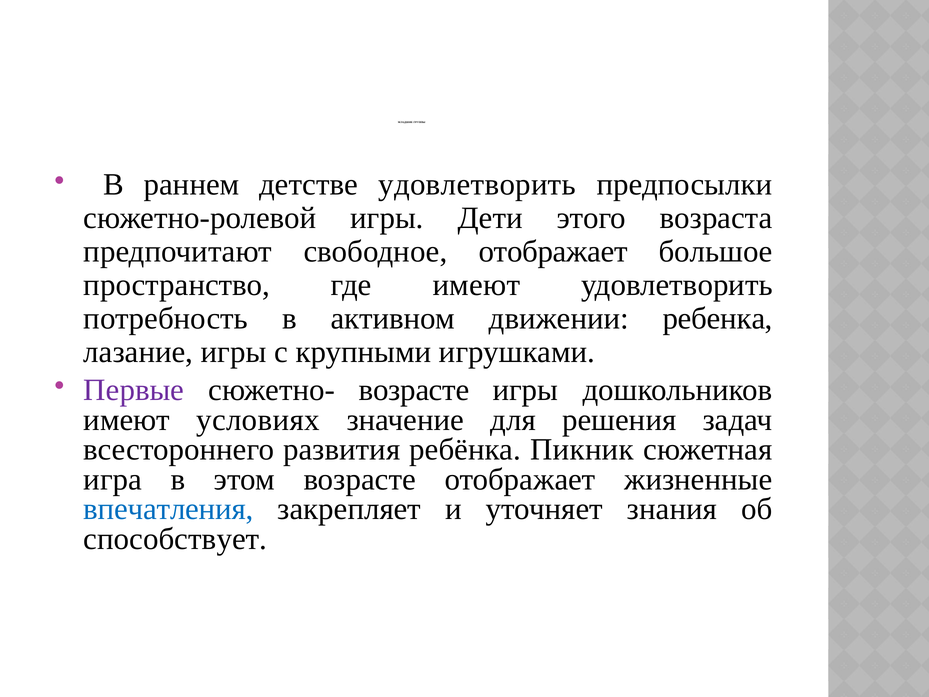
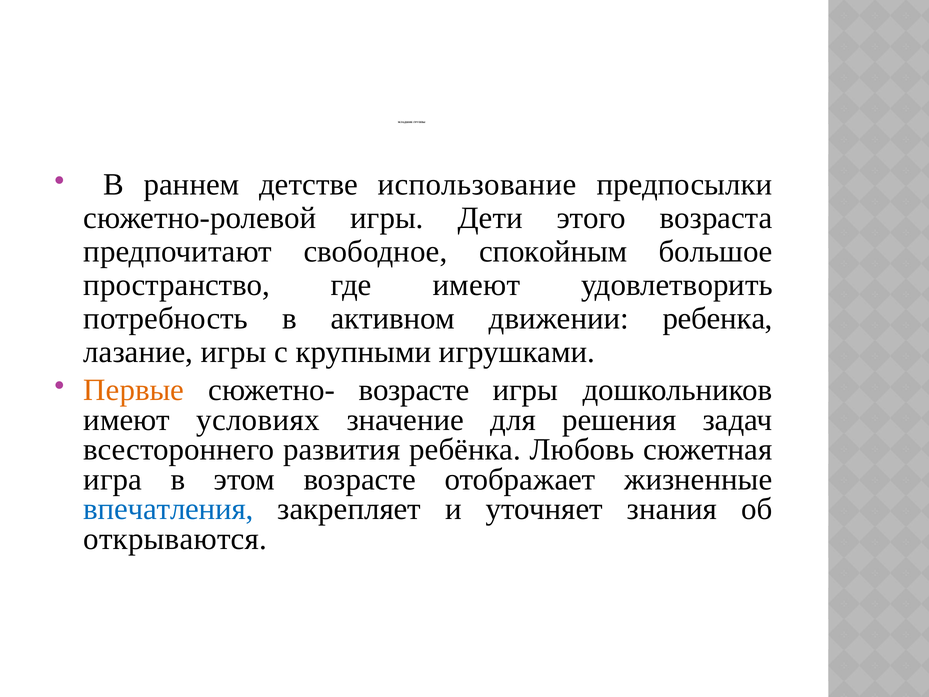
детстве удовлетворить: удовлетворить -> использование (477, 185)
свободное отображает: отображает -> спокойным (553, 252)
Первые colour: purple -> orange (134, 390)
Пикник: Пикник -> Любовь (582, 449)
способствует: способствует -> открываются (175, 539)
